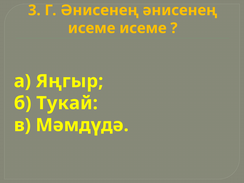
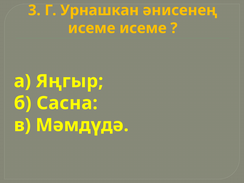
Г Әнисенең: Әнисенең -> Урнашкан (100, 10)
Тукай: Тукай -> Сасна (67, 103)
